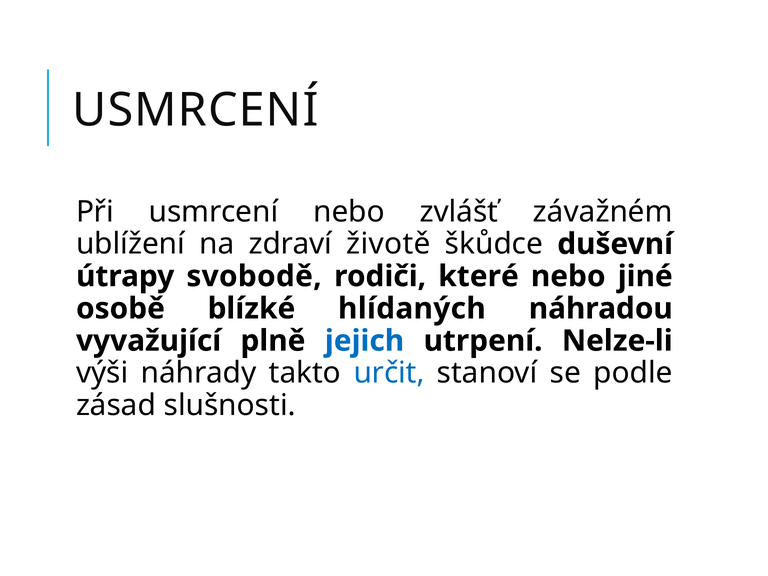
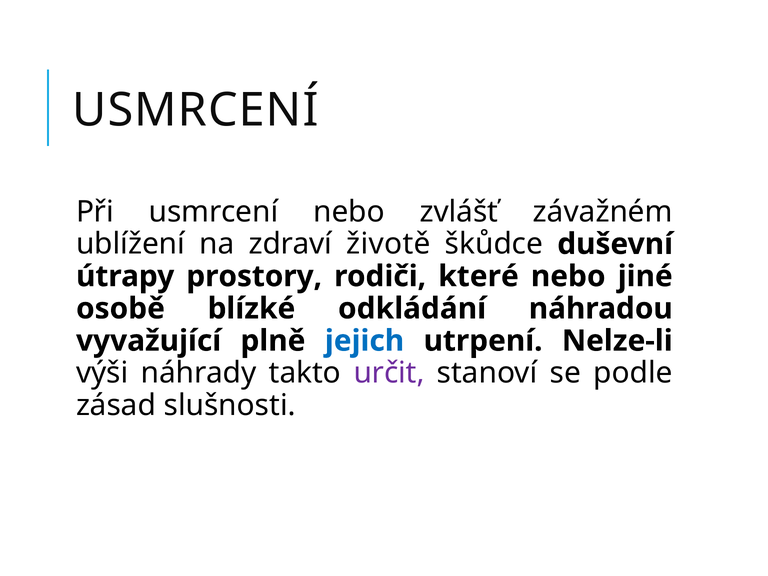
svobodě: svobodě -> prostory (254, 276)
hlídaných: hlídaných -> odkládání (412, 309)
určit colour: blue -> purple (389, 373)
